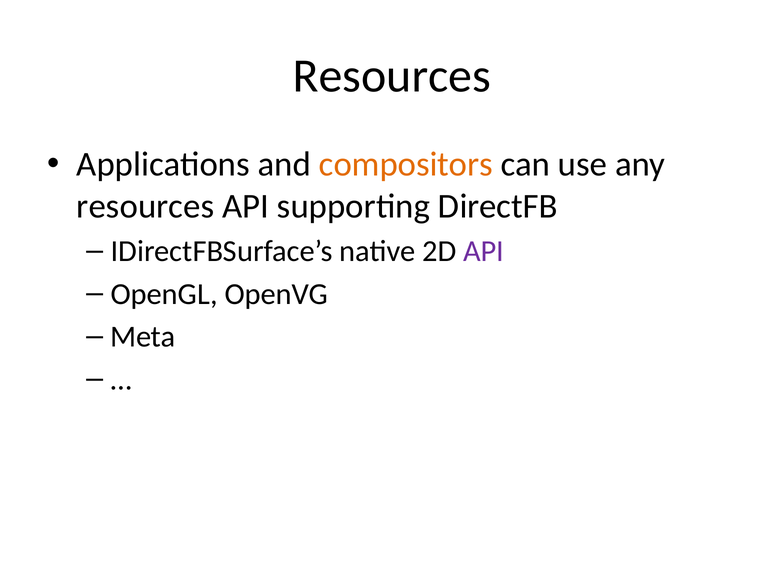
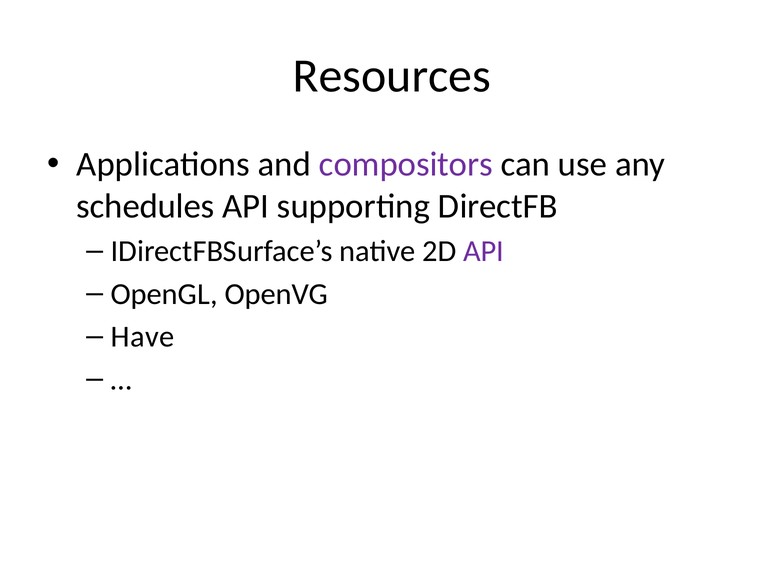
compositors colour: orange -> purple (406, 164)
resources: resources -> schedules (145, 206)
Meta: Meta -> Have (143, 337)
